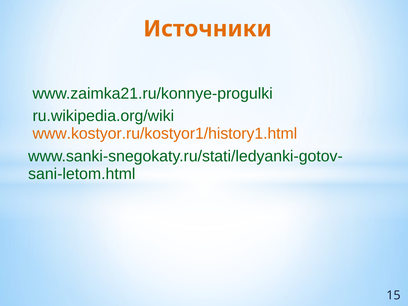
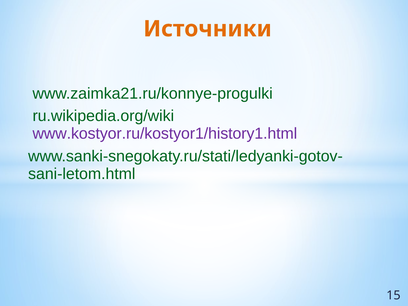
www.kostyor.ru/kostyor1/history1.html colour: orange -> purple (165, 134)
